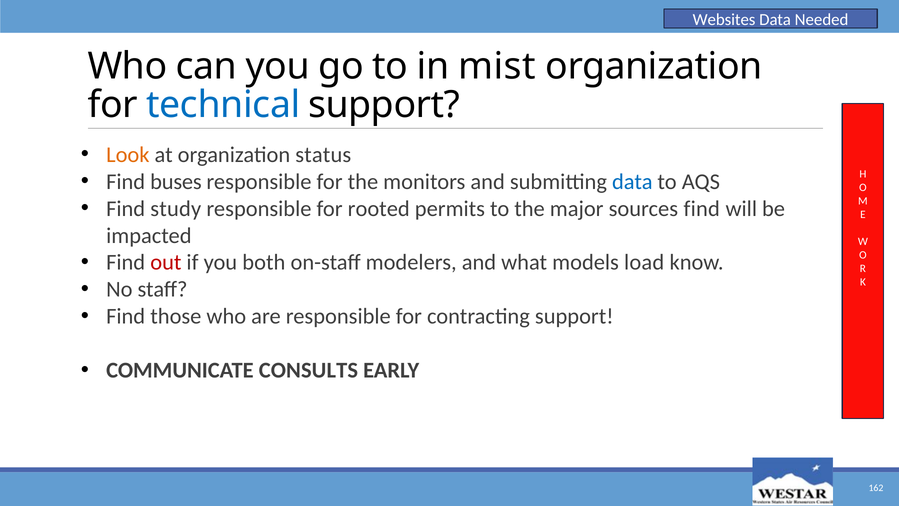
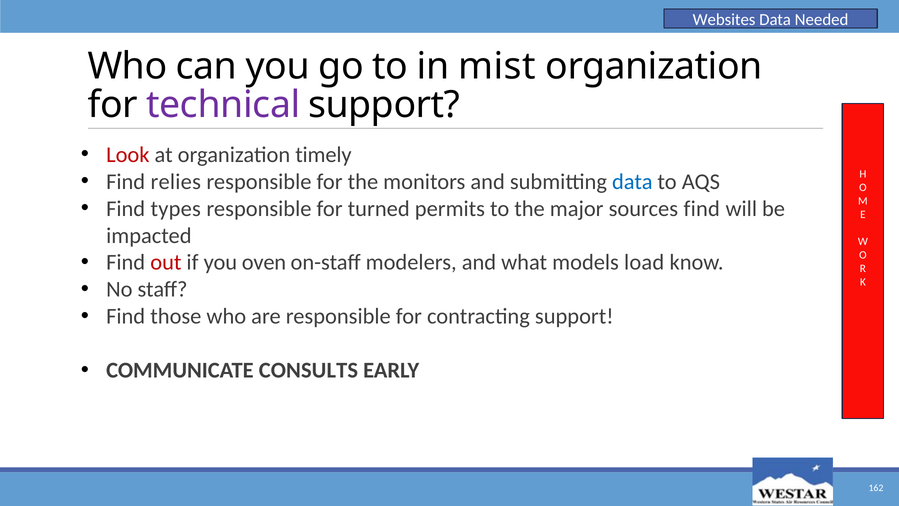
technical colour: blue -> purple (223, 105)
Look colour: orange -> red (128, 155)
status: status -> timely (323, 155)
buses: buses -> relies (176, 182)
study: study -> types (176, 208)
rooted: rooted -> turned (379, 208)
both: both -> oven (264, 262)
